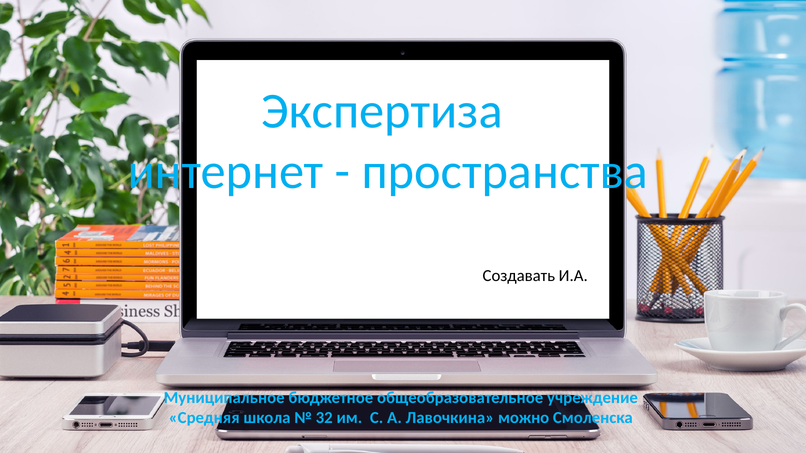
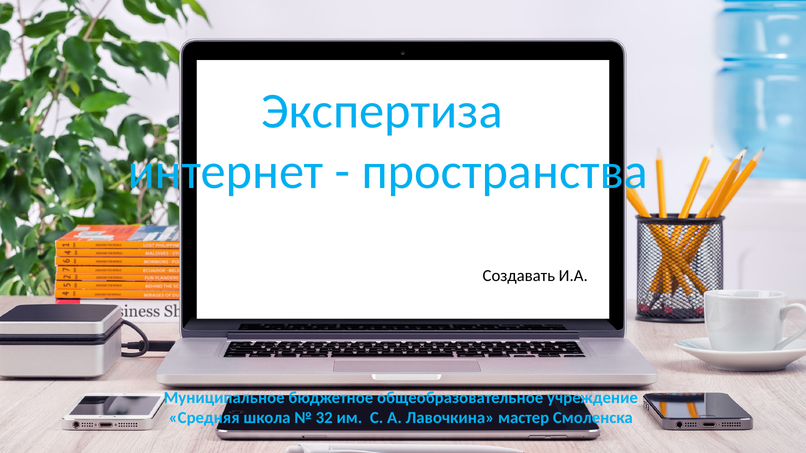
можно: можно -> мастер (524, 418)
